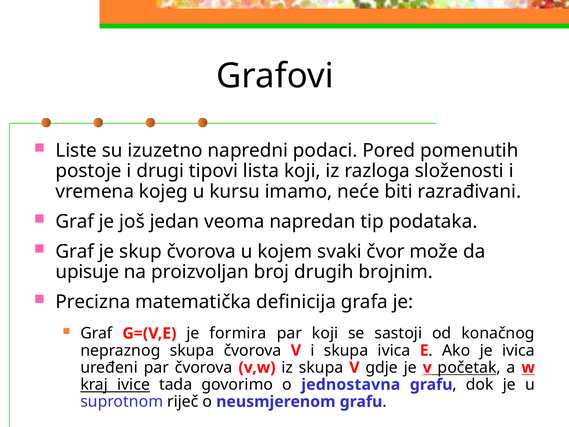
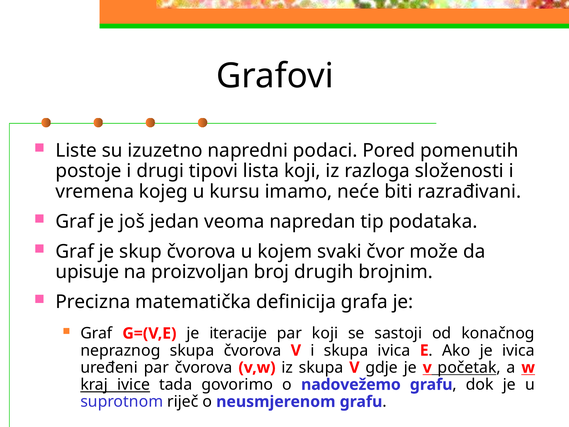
formira: formira -> iteracije (238, 333)
jednostavna: jednostavna -> nadovežemo (351, 384)
